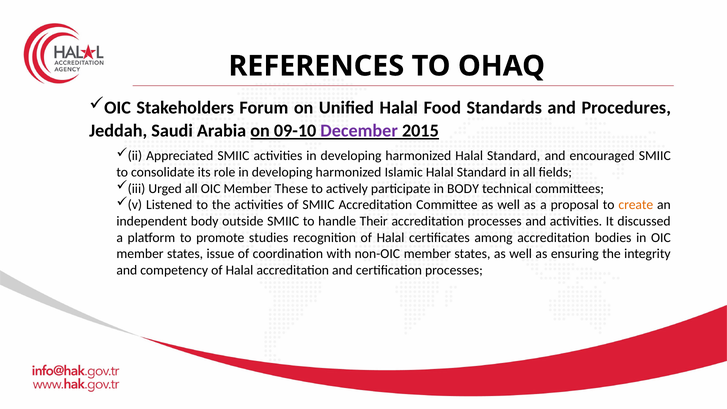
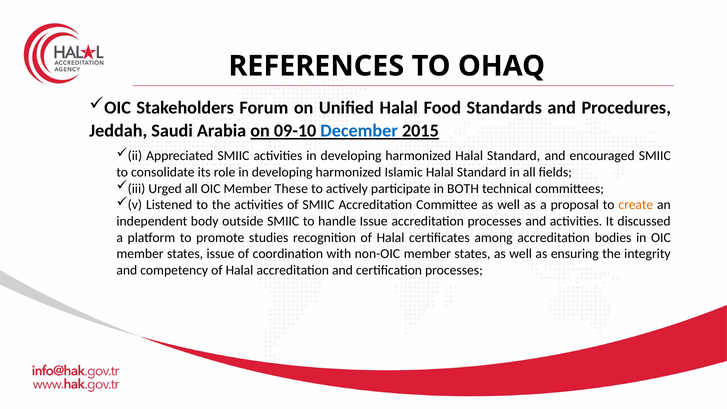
December colour: purple -> blue (359, 131)
in BODY: BODY -> BOTH (463, 188)
handle Their: Their -> Issue (374, 221)
